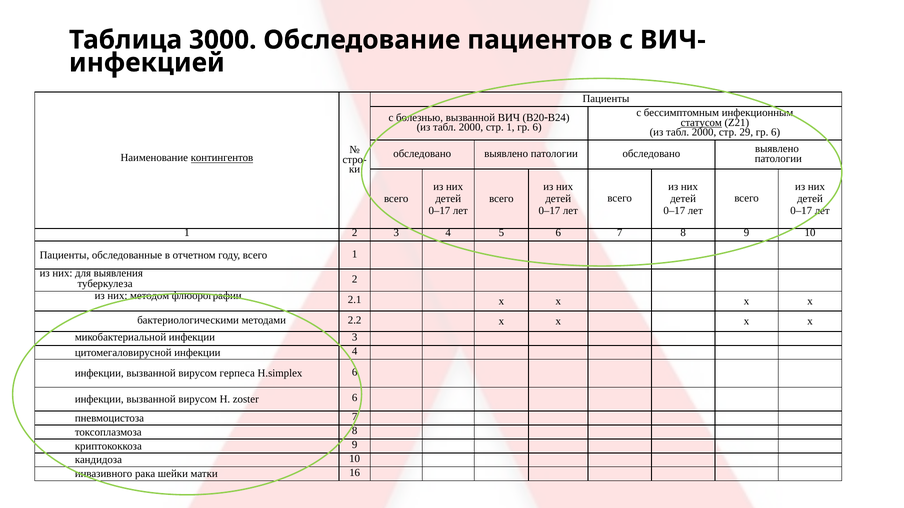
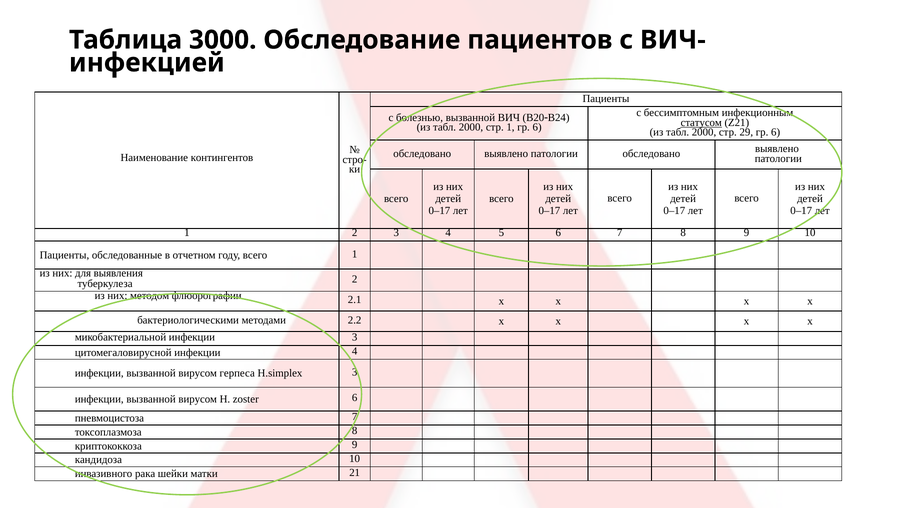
контингентов underline: present -> none (222, 158)
H.simplex 6: 6 -> 3 (355, 372)
16: 16 -> 21 (355, 473)
